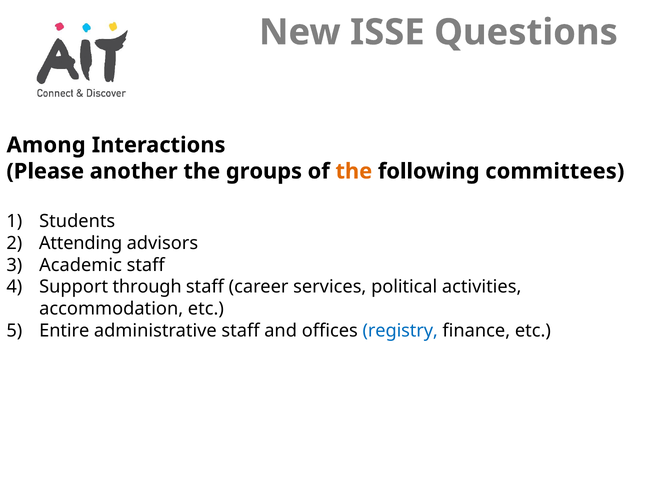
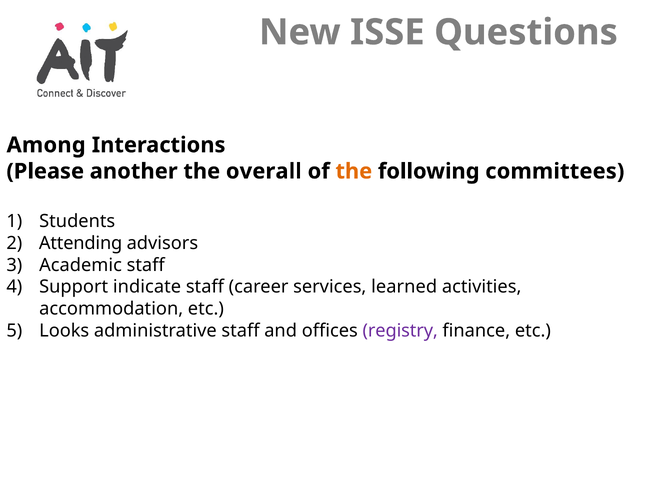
groups: groups -> overall (264, 171)
through: through -> indicate (147, 287)
political: political -> learned (404, 287)
Entire: Entire -> Looks (64, 331)
registry colour: blue -> purple (400, 331)
